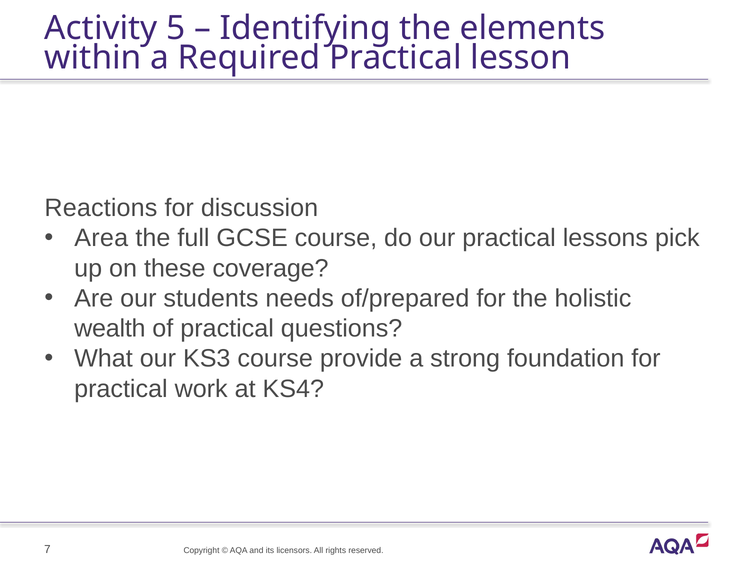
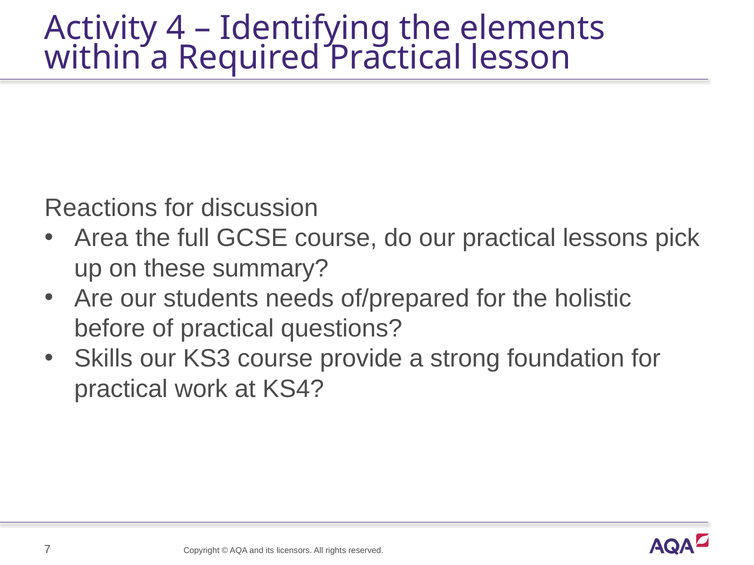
5: 5 -> 4 (176, 28)
coverage: coverage -> summary (270, 268)
wealth: wealth -> before (110, 329)
What: What -> Skills (103, 359)
